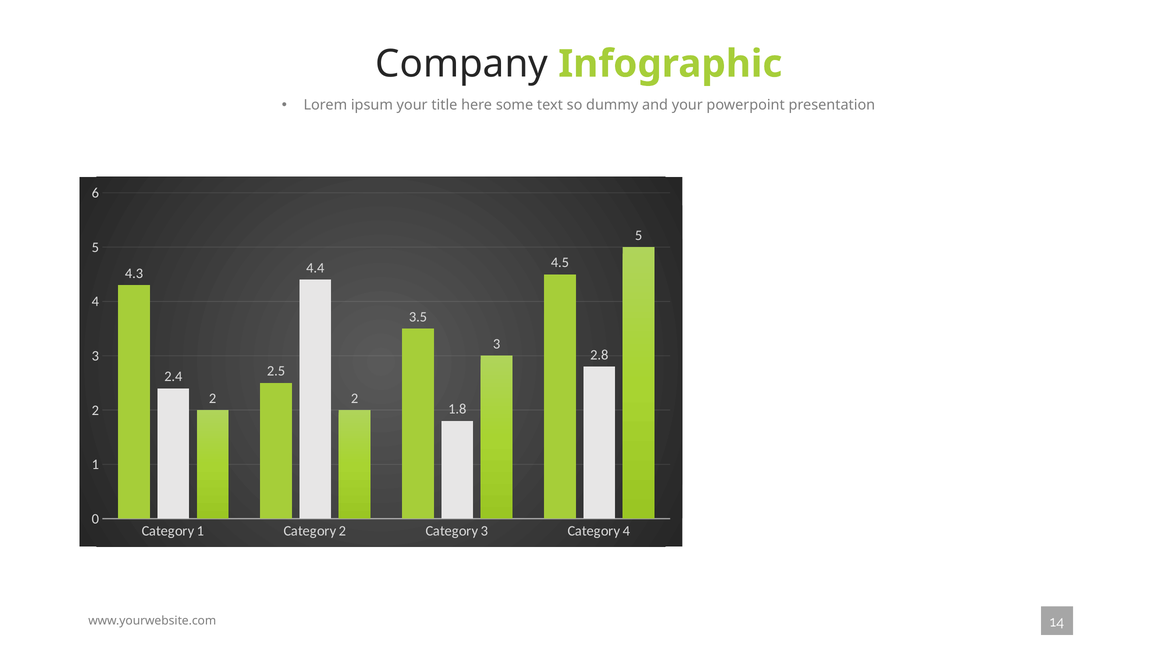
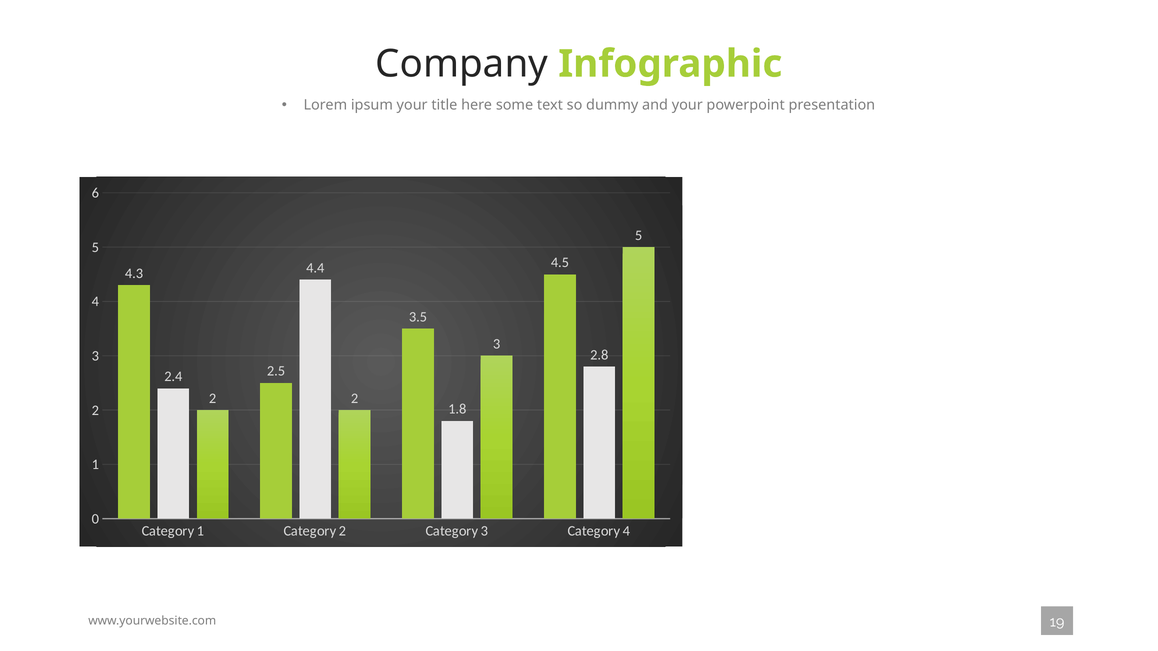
14: 14 -> 19 (1057, 622)
